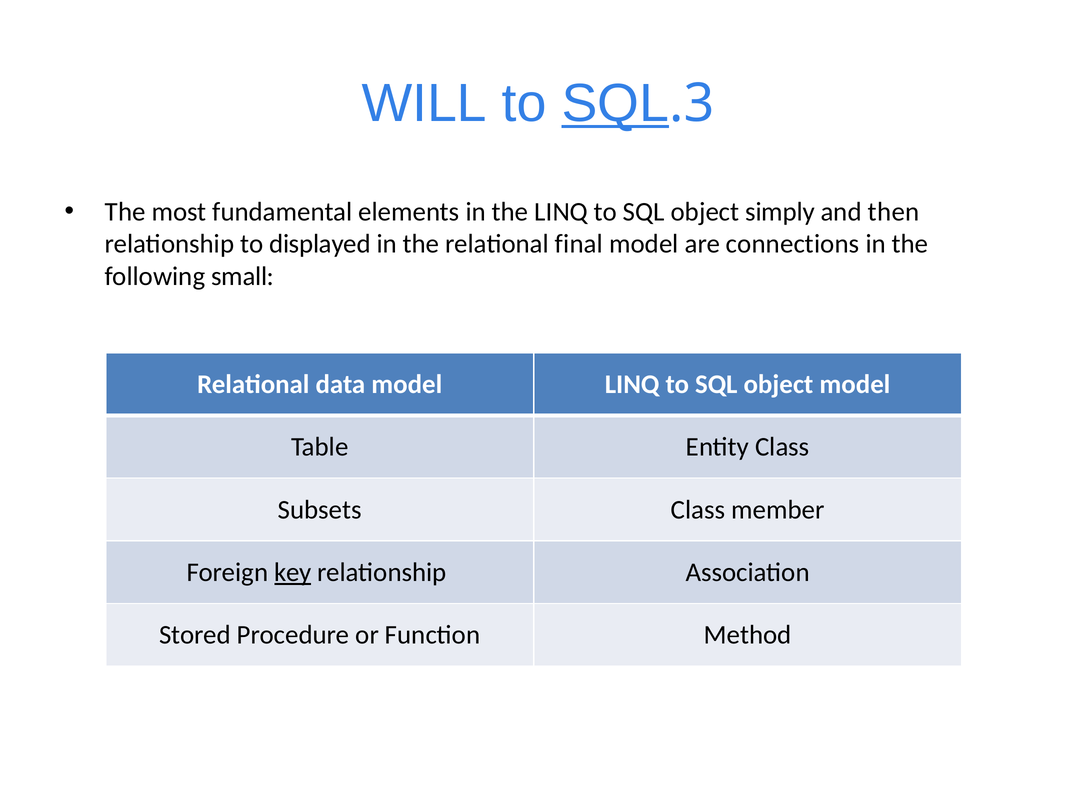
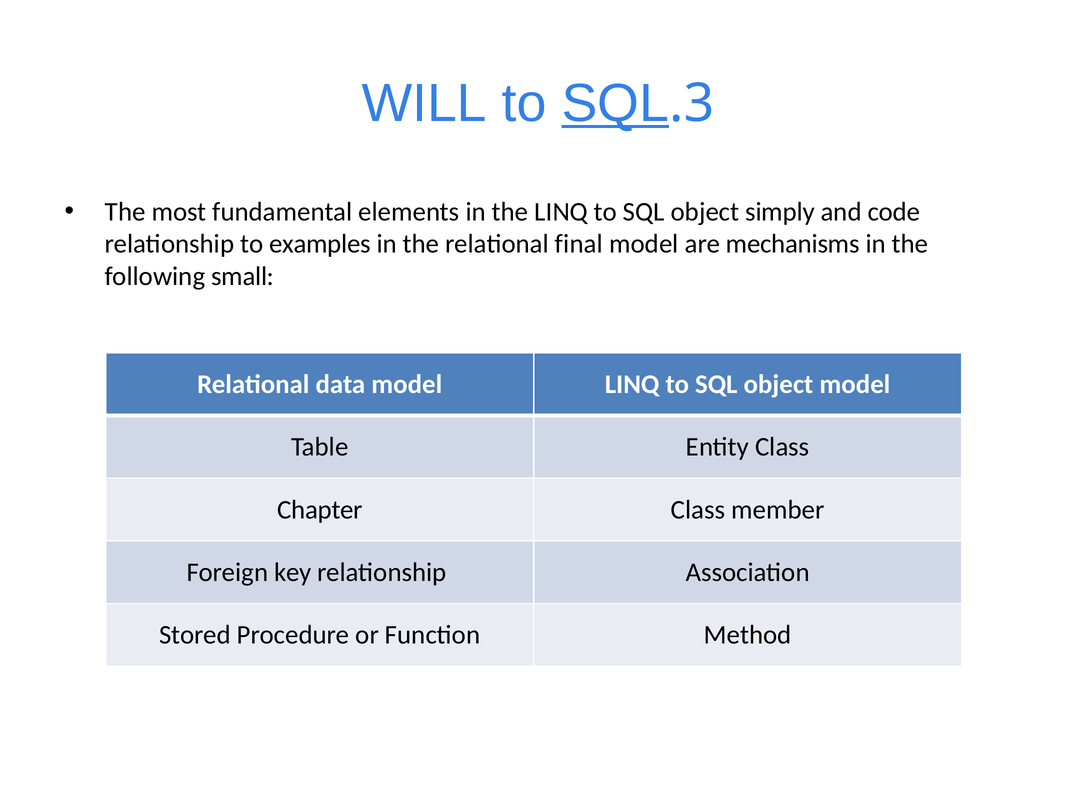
then: then -> code (894, 212)
displayed: displayed -> examples (320, 244)
connections: connections -> mechanisms (793, 244)
Subsets: Subsets -> Chapter (320, 510)
key underline: present -> none (293, 572)
